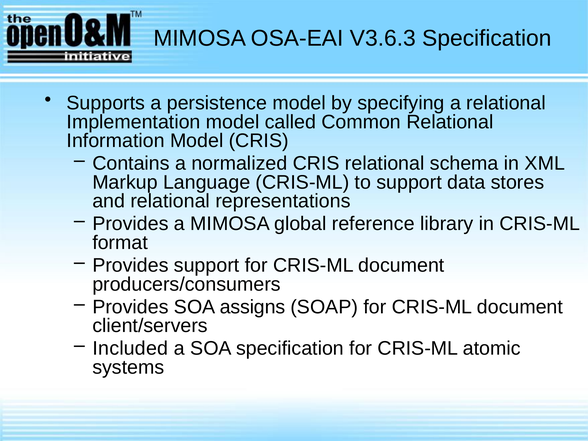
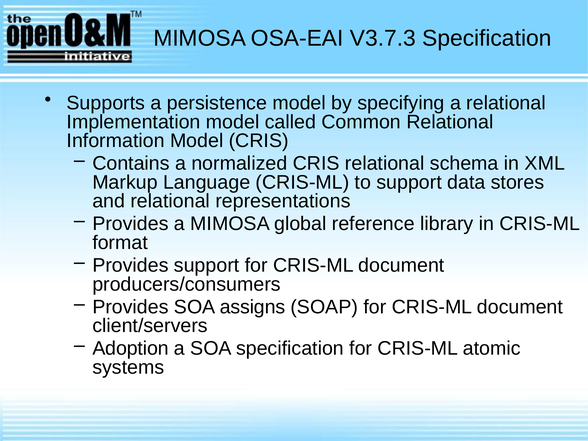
V3.6.3: V3.6.3 -> V3.7.3 (383, 38)
Included: Included -> Adoption (131, 349)
